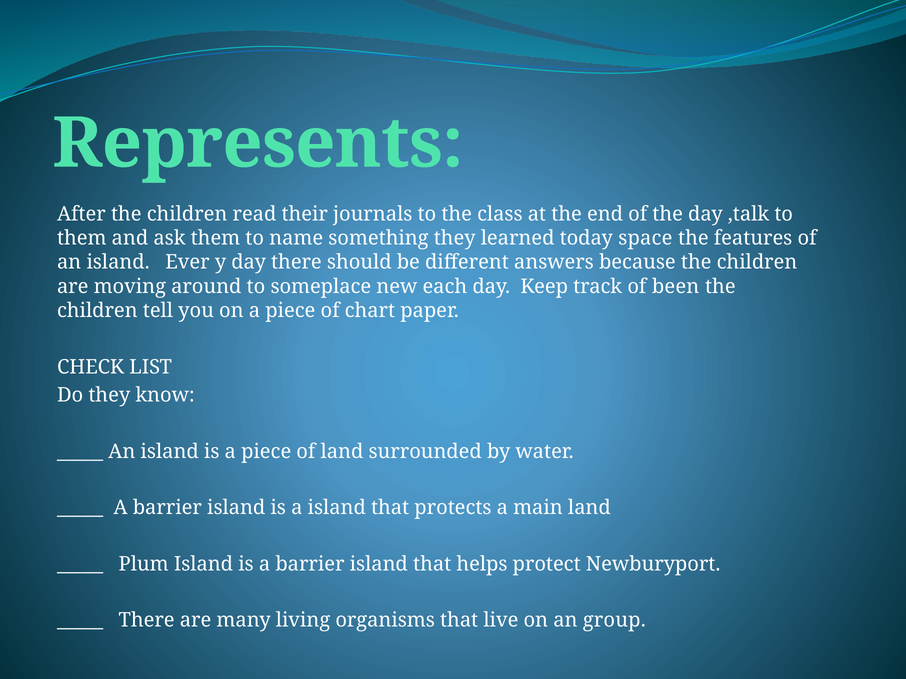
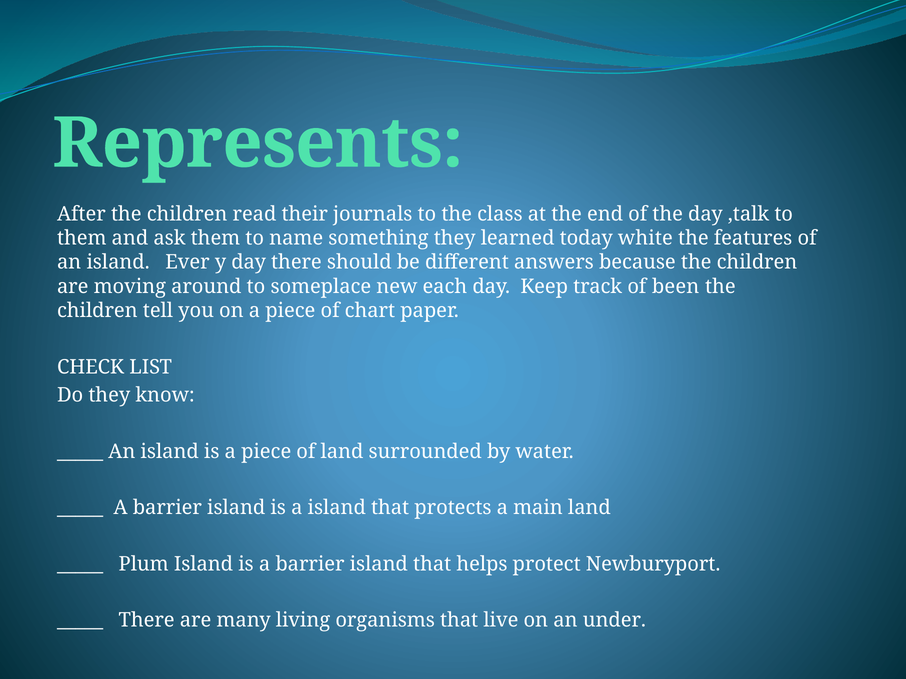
space: space -> white (645, 238)
group: group -> under (614, 621)
